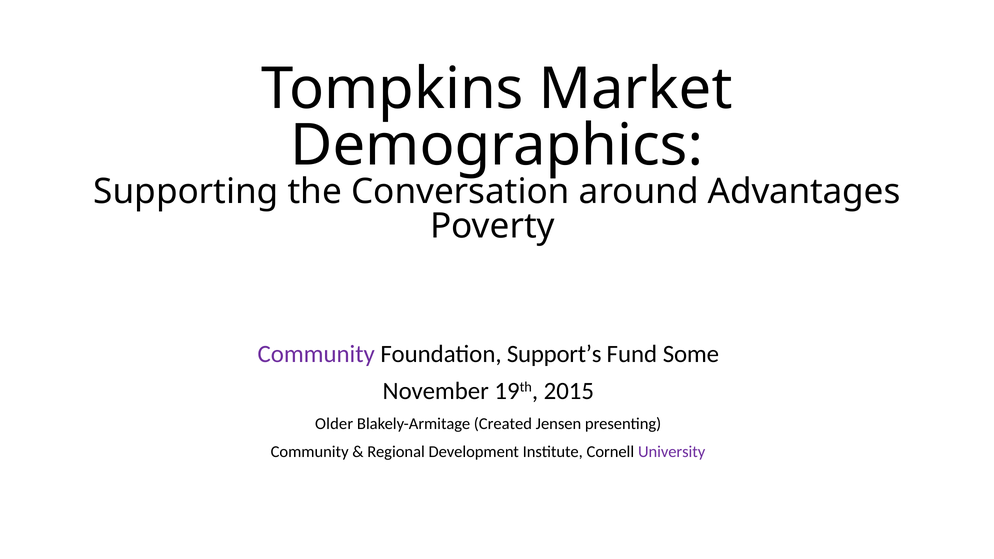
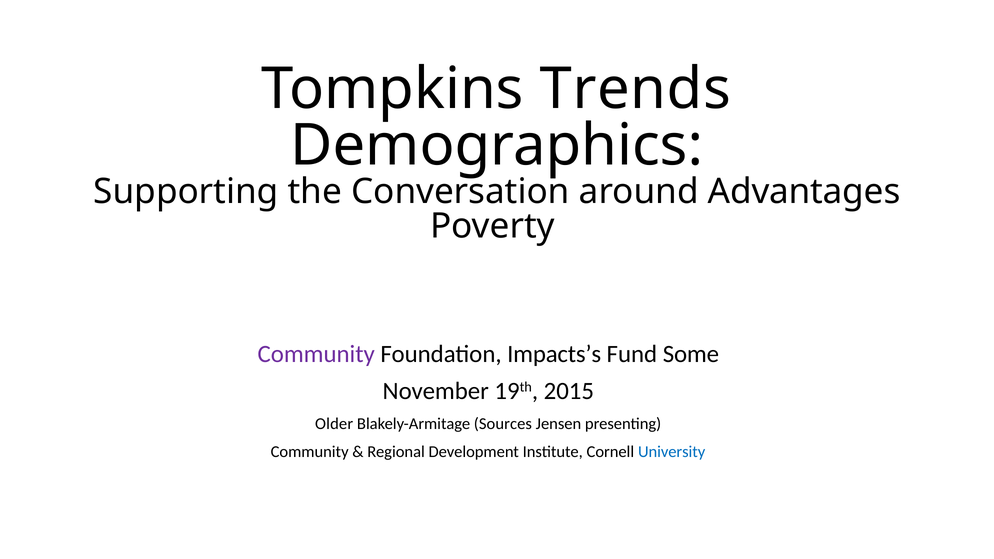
Market: Market -> Trends (635, 89)
Support’s: Support’s -> Impacts’s (554, 354)
Created: Created -> Sources (503, 424)
University colour: purple -> blue (672, 452)
